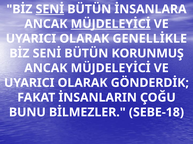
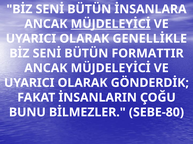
SENİ underline: present -> none (50, 9)
KORUNMUŞ: KORUNMUŞ -> FORMATTIR (148, 54)
SEBE-18: SEBE-18 -> SEBE-80 (156, 113)
